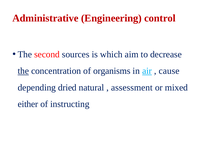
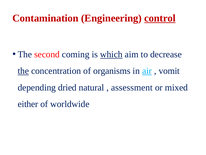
Administrative: Administrative -> Contamination (45, 18)
control underline: none -> present (160, 18)
sources: sources -> coming (76, 54)
which underline: none -> present (111, 54)
cause: cause -> vomit (169, 71)
instructing: instructing -> worldwide (70, 104)
